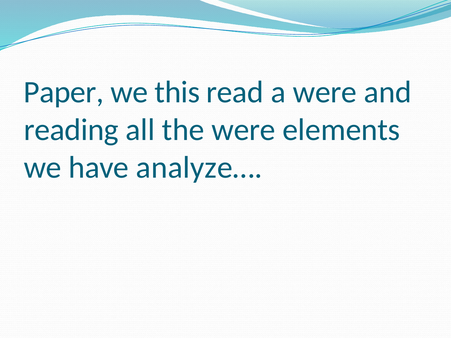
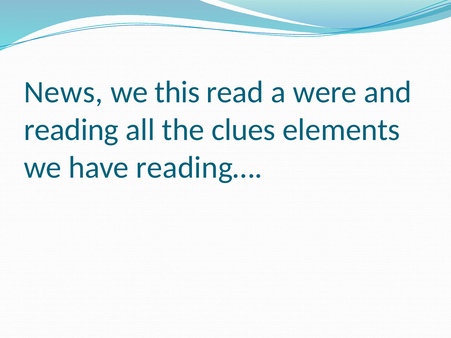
Paper: Paper -> News (63, 92)
the were: were -> clues (243, 130)
analyze…: analyze… -> reading… (199, 168)
